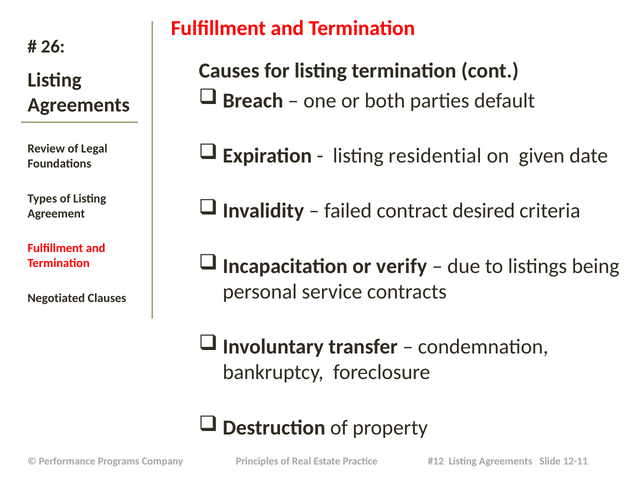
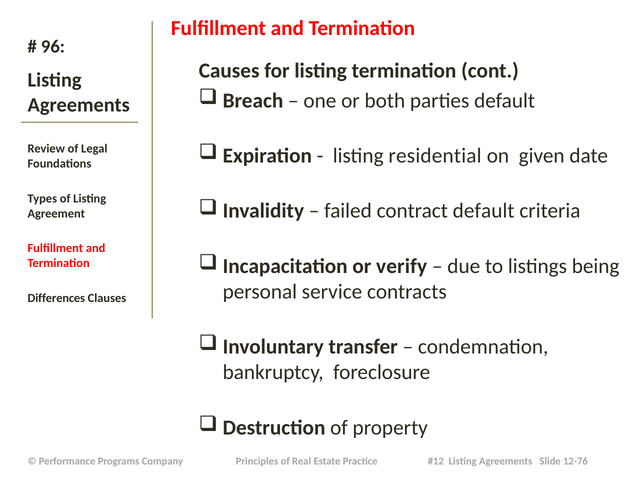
26: 26 -> 96 (53, 47)
contract desired: desired -> default (484, 211)
Negotiated: Negotiated -> Differences (56, 298)
12-11: 12-11 -> 12-76 (575, 461)
